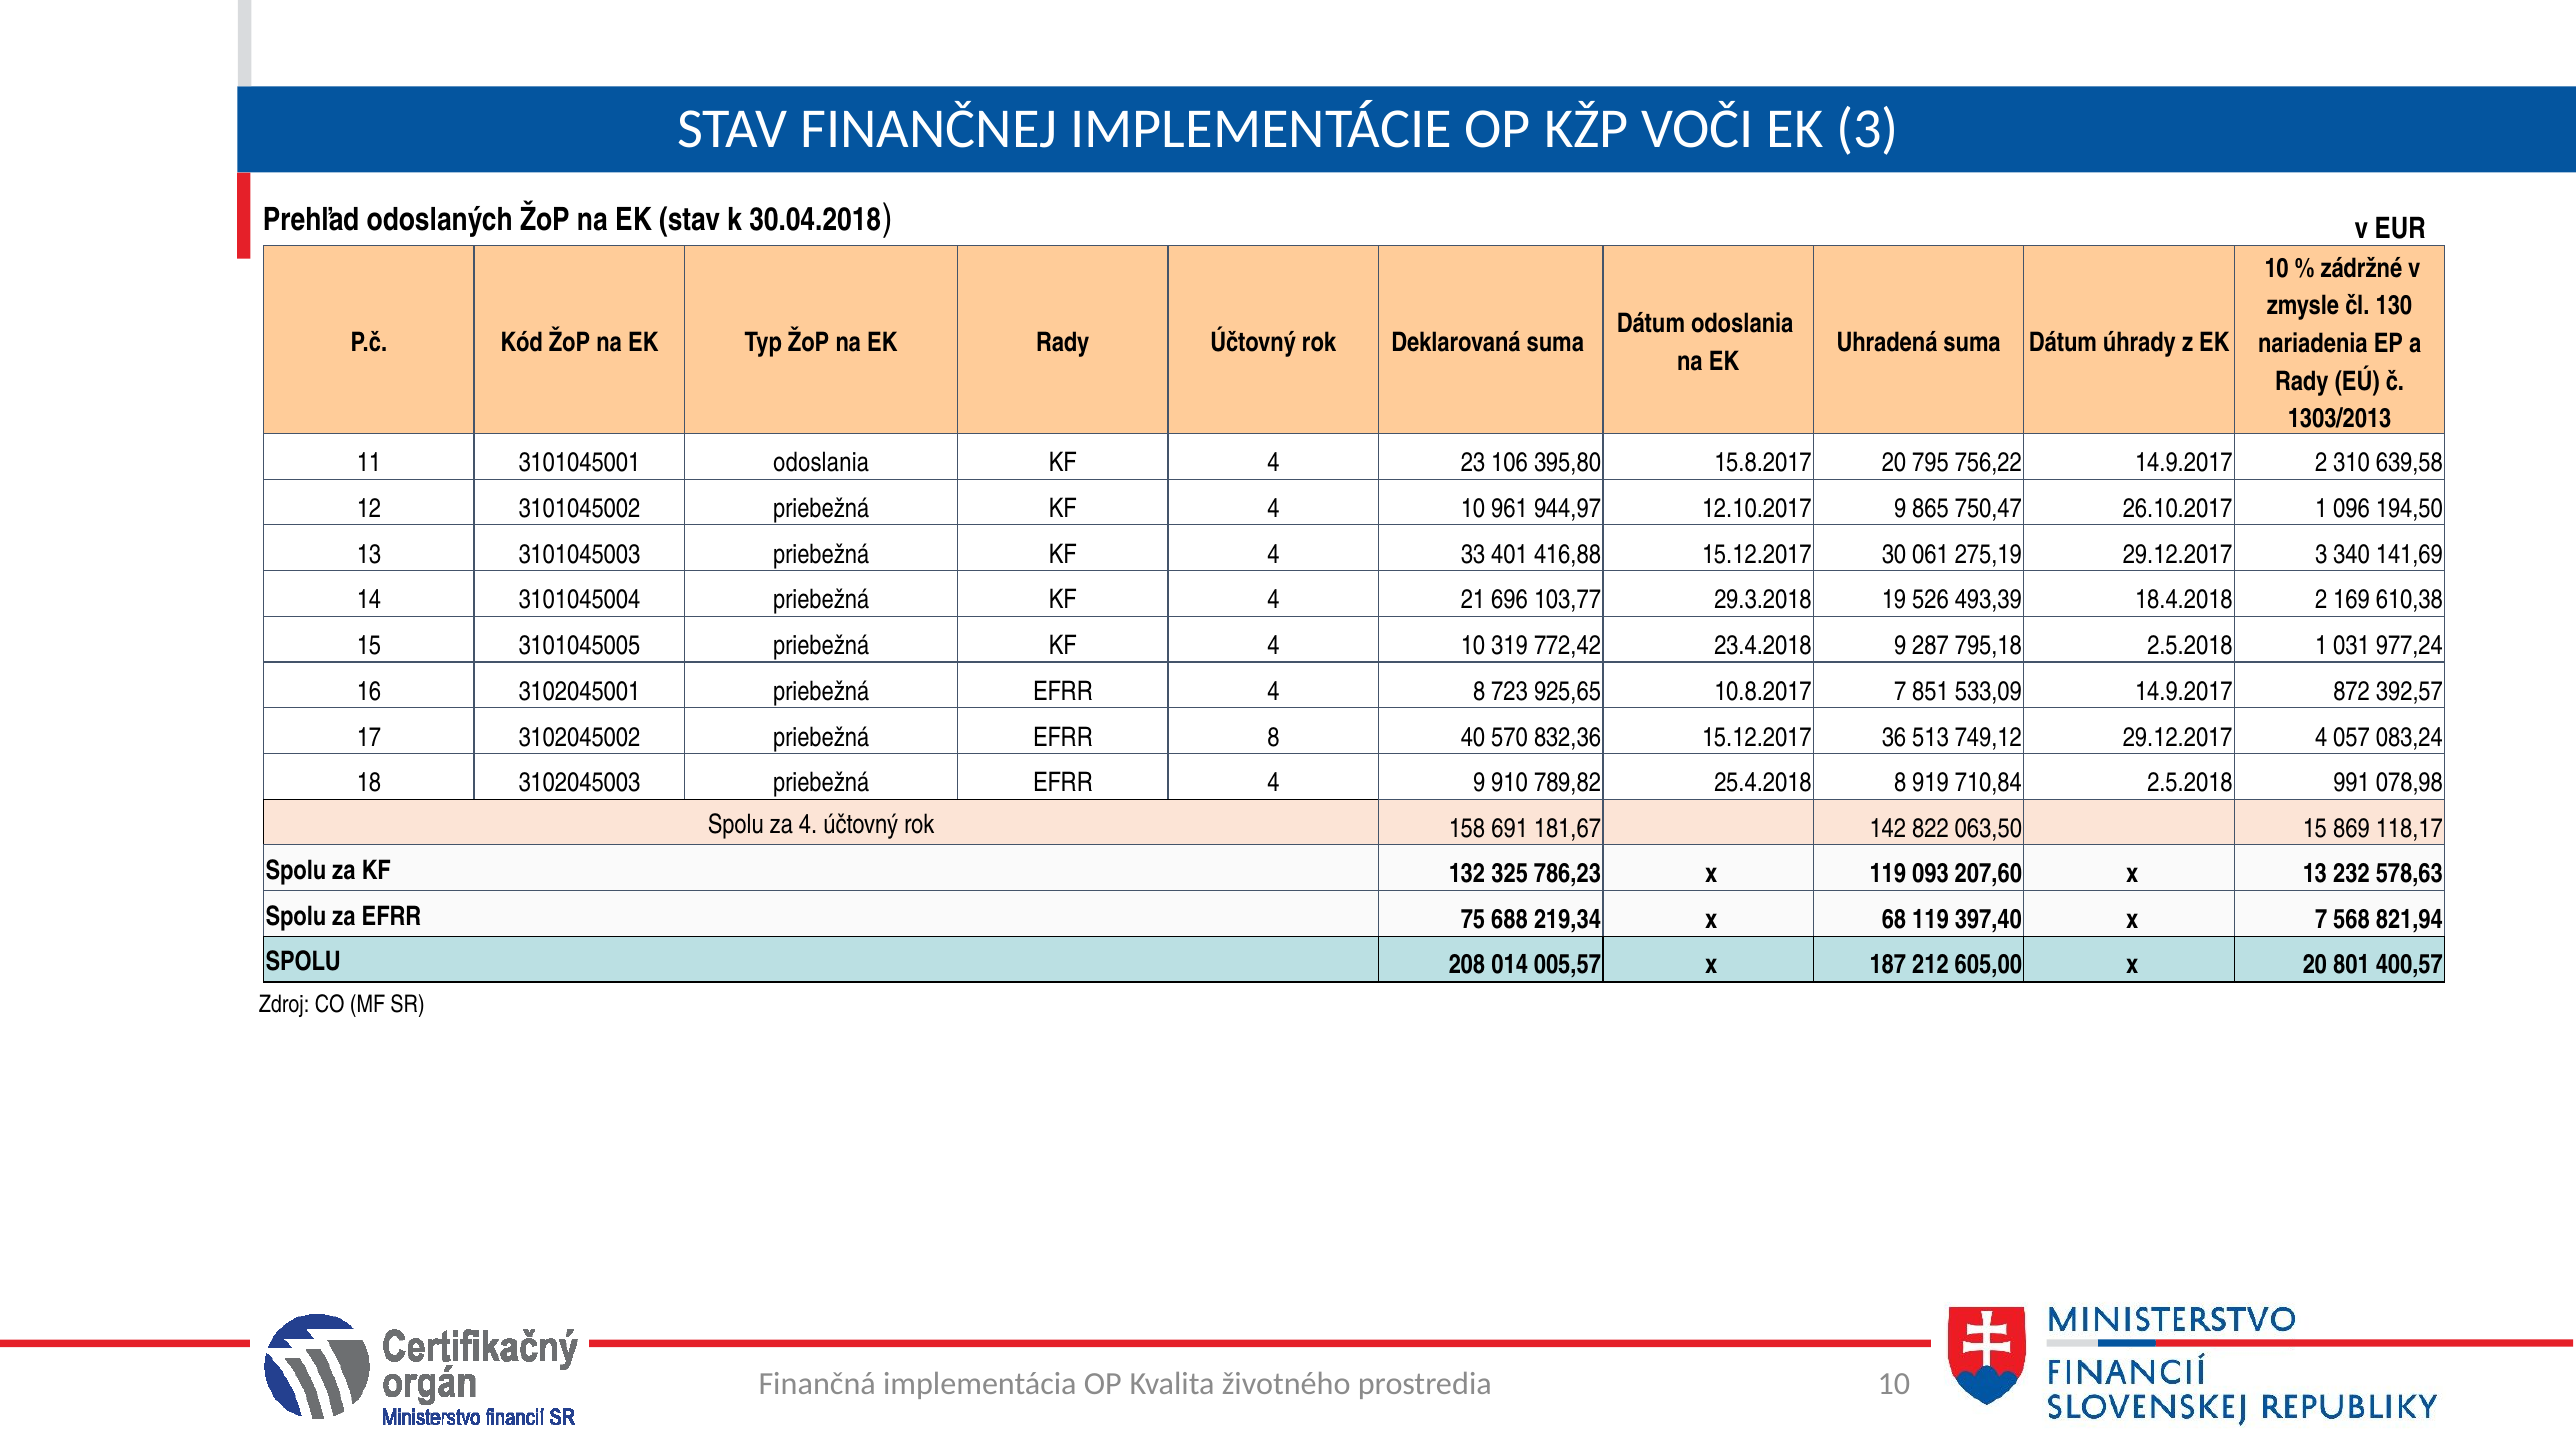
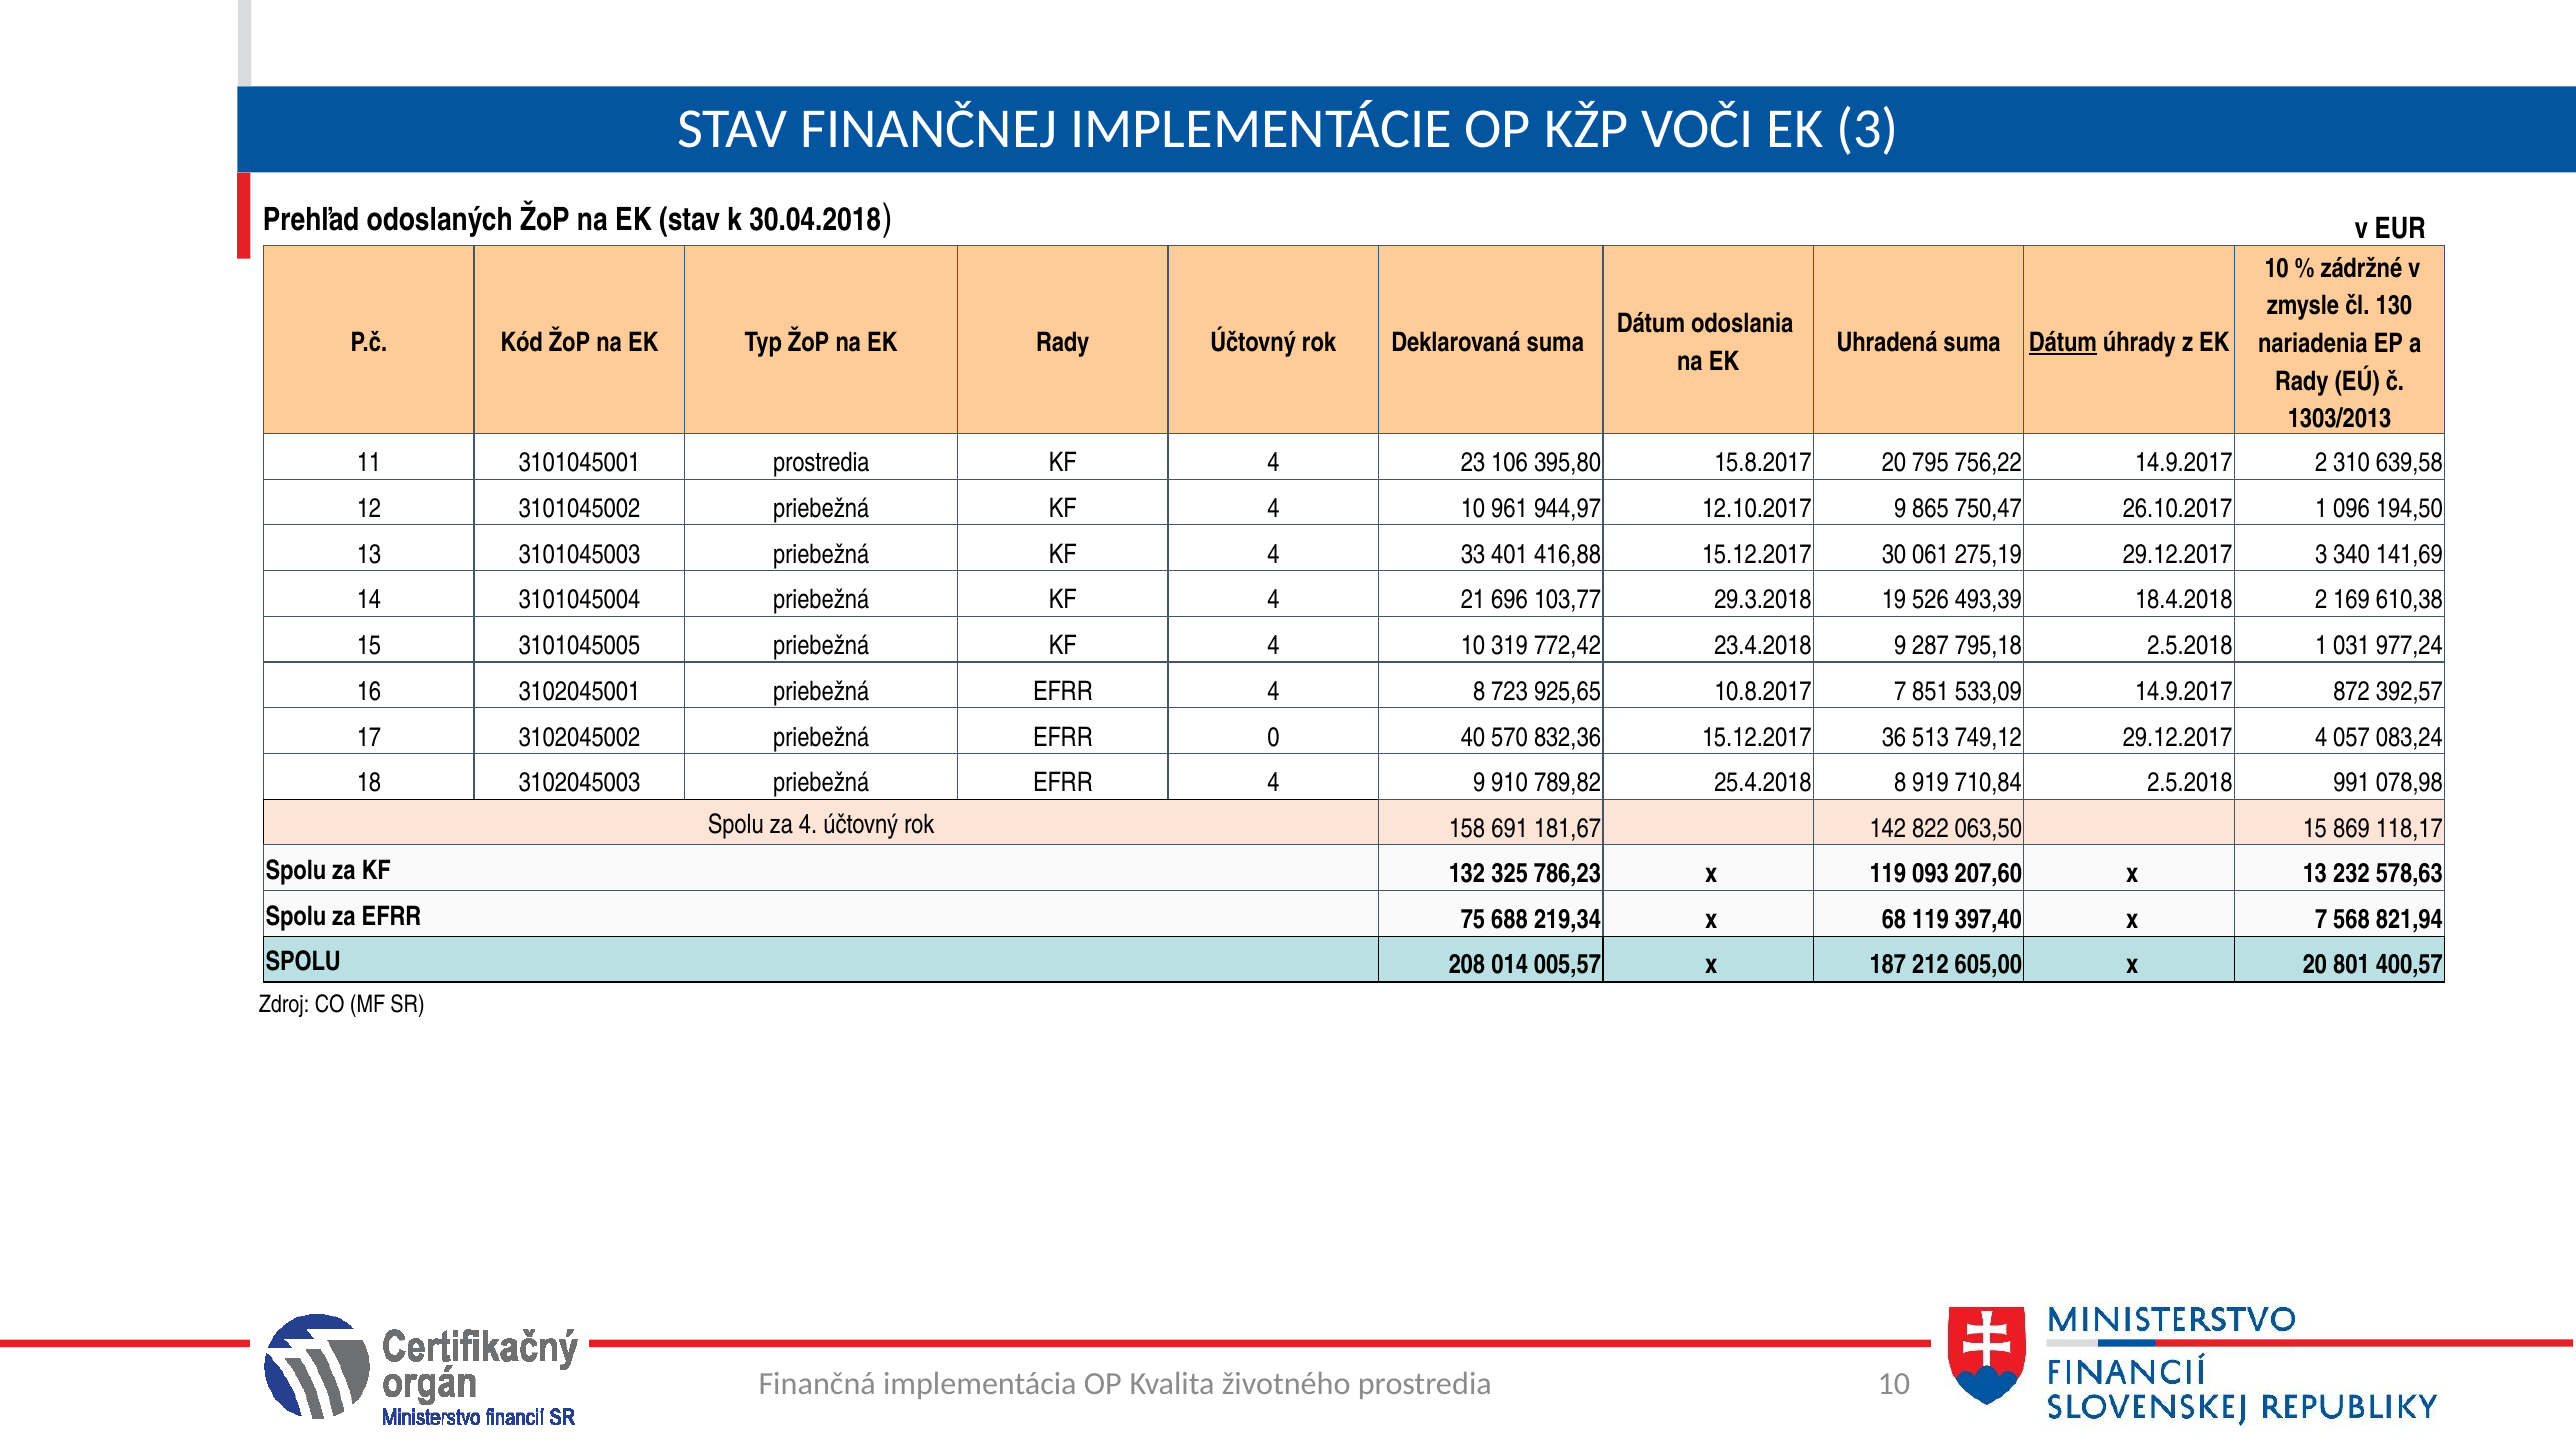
Dátum underline: none -> present (2063, 342)
3101045001 odoslania: odoslania -> prostredia (821, 463)
EFRR 8: 8 -> 0 (1273, 737)
